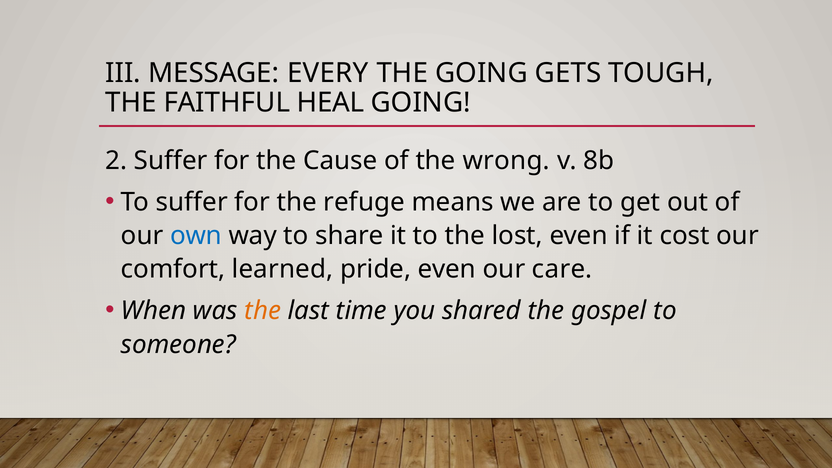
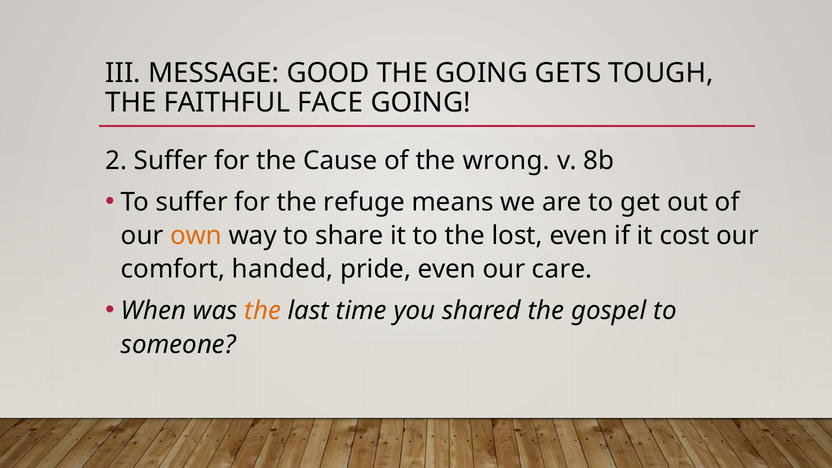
EVERY: EVERY -> GOOD (328, 73)
HEAL: HEAL -> FACE (330, 103)
own colour: blue -> orange (196, 236)
learned: learned -> handed (283, 269)
